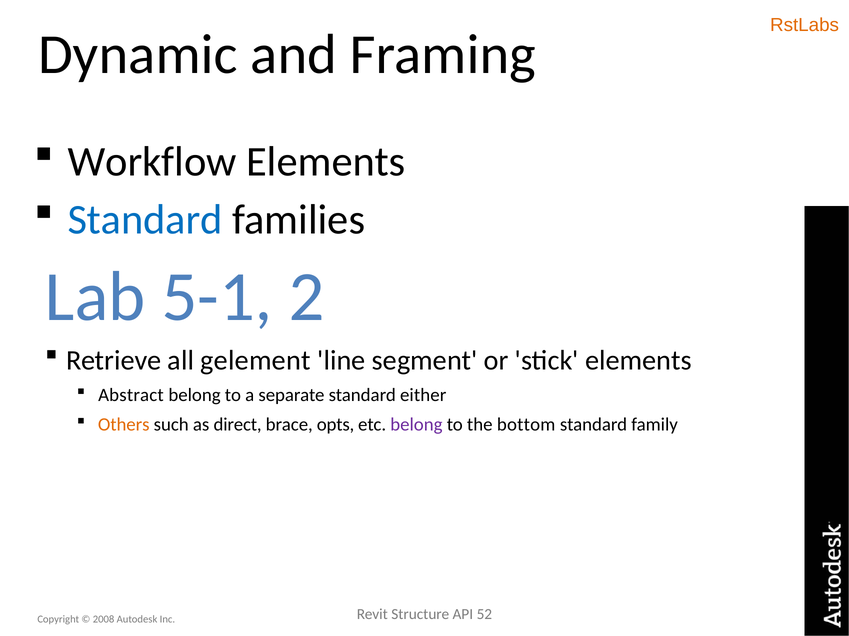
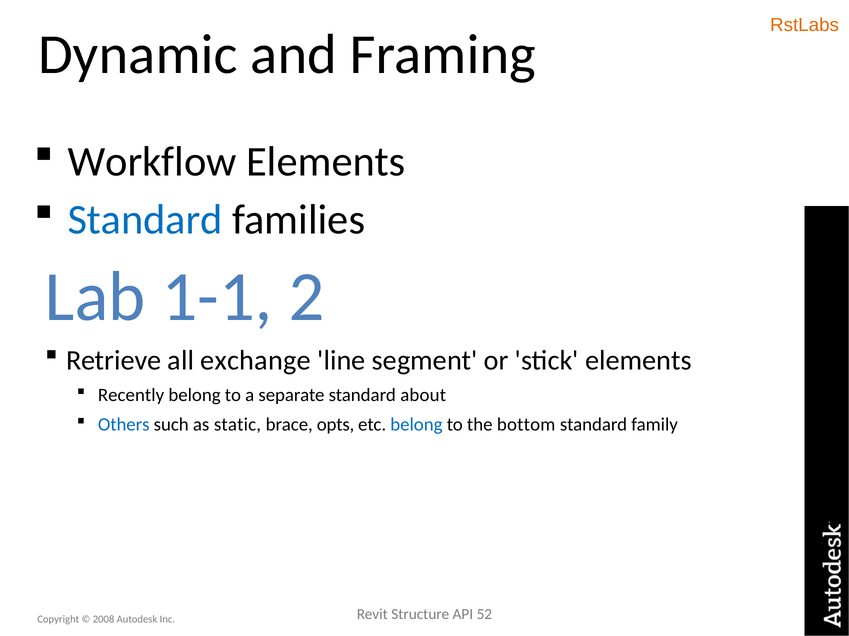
5-1: 5-1 -> 1-1 (217, 297)
gelement: gelement -> exchange (256, 361)
Abstract: Abstract -> Recently (131, 395)
either: either -> about (423, 395)
Others colour: orange -> blue (124, 425)
direct: direct -> static (237, 425)
belong colour: purple -> blue (416, 425)
